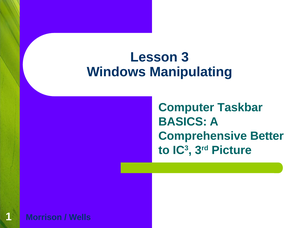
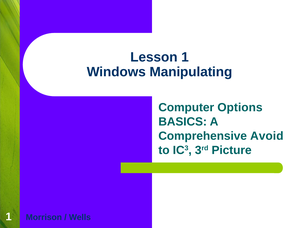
Lesson 3: 3 -> 1 (185, 57)
Taskbar: Taskbar -> Options (240, 108)
Better: Better -> Avoid (267, 136)
